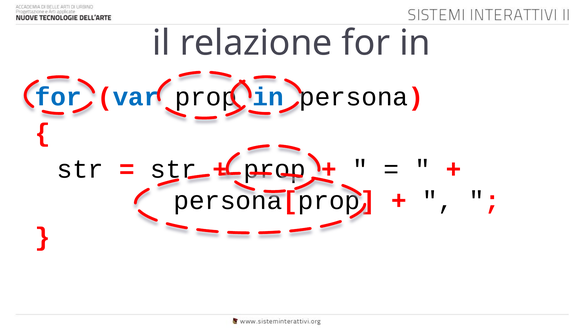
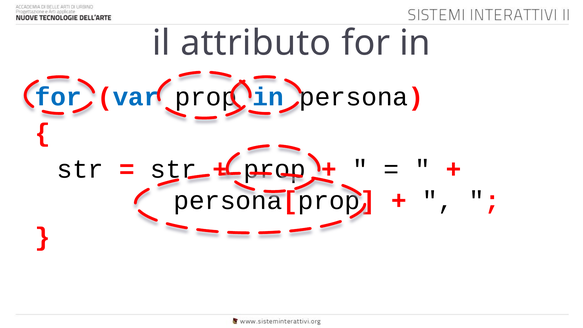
relazione: relazione -> attributo (256, 43)
